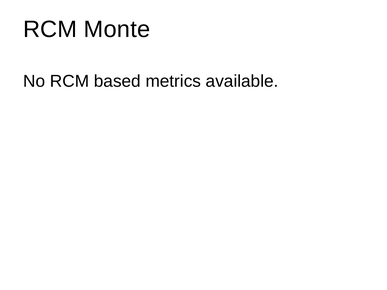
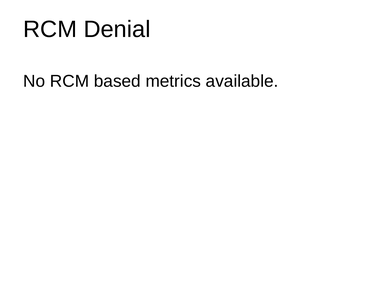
Monte: Monte -> Denial (117, 29)
